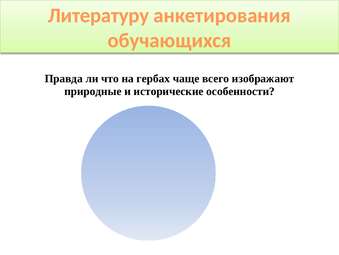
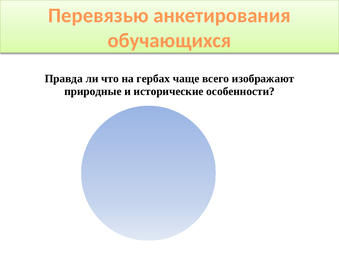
Литературу: Литературу -> Перевязью (98, 16)
